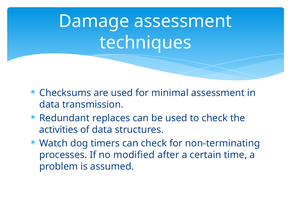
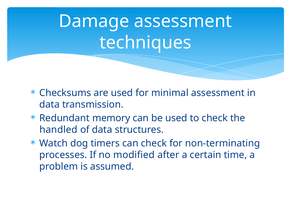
replaces: replaces -> memory (111, 118)
activities: activities -> handled (58, 130)
